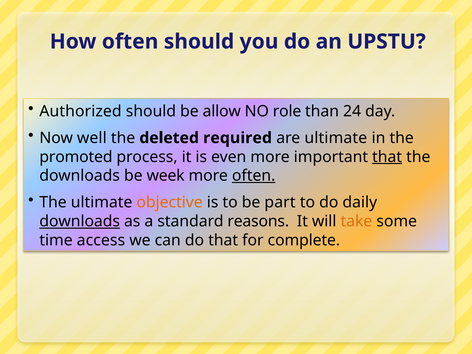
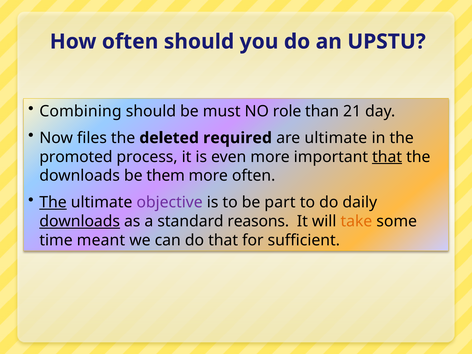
Authorized: Authorized -> Combining (80, 111)
allow: allow -> must (222, 111)
24: 24 -> 21 (352, 111)
well: well -> files (92, 138)
week: week -> them (166, 176)
often underline: present -> none (254, 176)
The underline: none -> present (53, 202)
objective colour: orange -> purple (170, 202)
access: access -> meant (101, 240)
complete: complete -> sufficient (304, 240)
